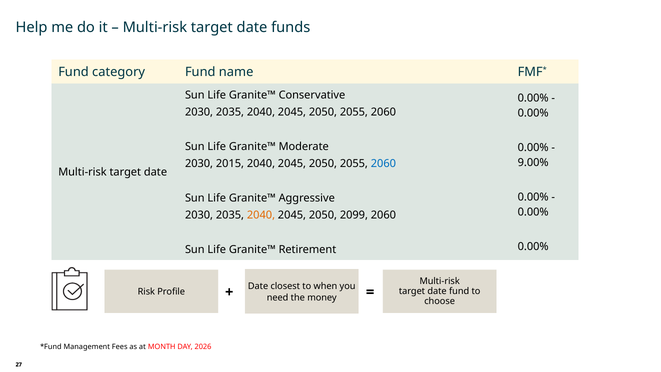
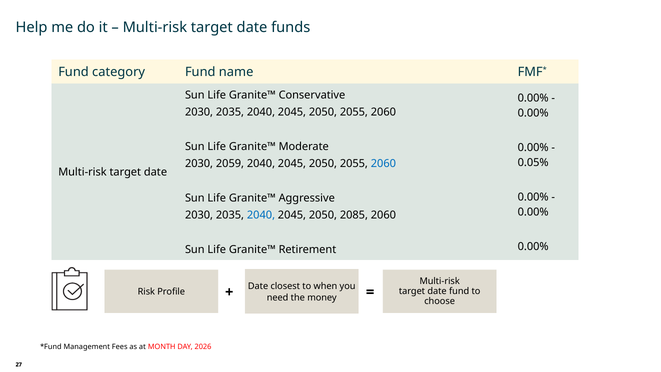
9.00%: 9.00% -> 0.05% (533, 163)
2015: 2015 -> 2059 (230, 164)
2040 colour: orange -> blue (261, 215)
2099: 2099 -> 2085 (354, 215)
